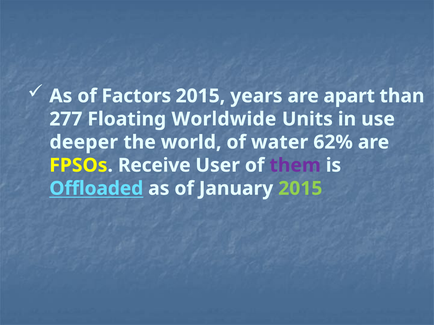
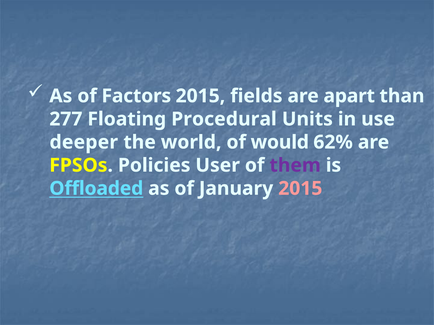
years: years -> fields (256, 96)
Worldwide: Worldwide -> Procedural (224, 119)
water: water -> would (280, 142)
Receive: Receive -> Policies (154, 166)
2015 colour: light green -> pink (300, 189)
